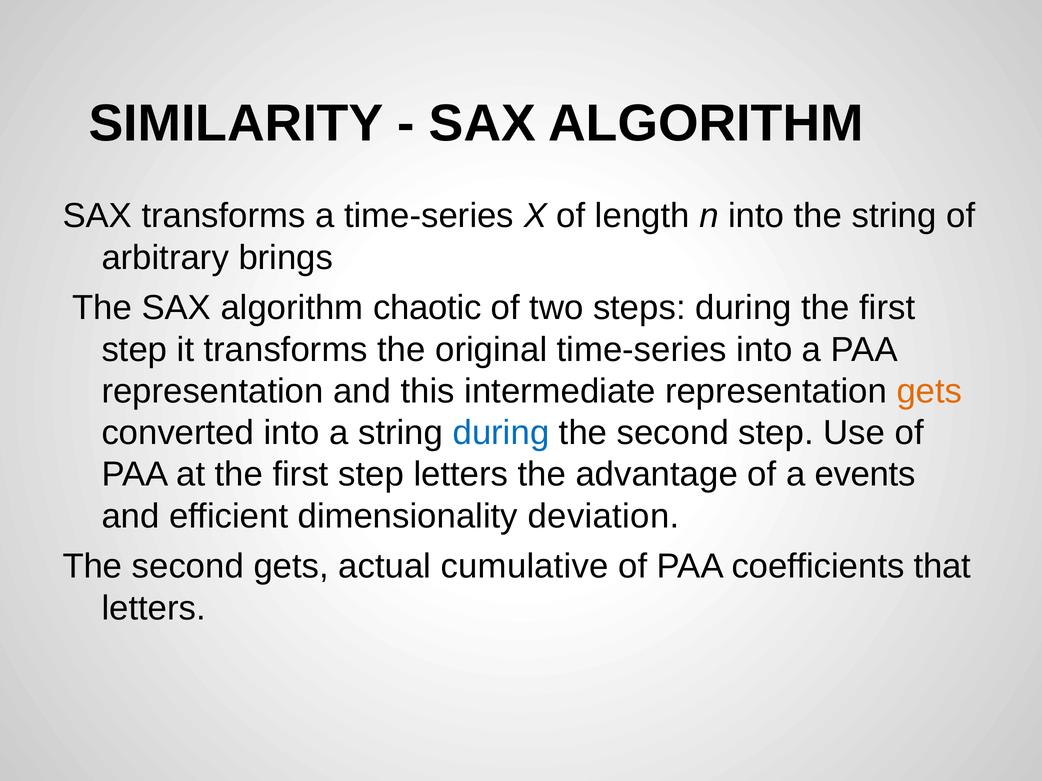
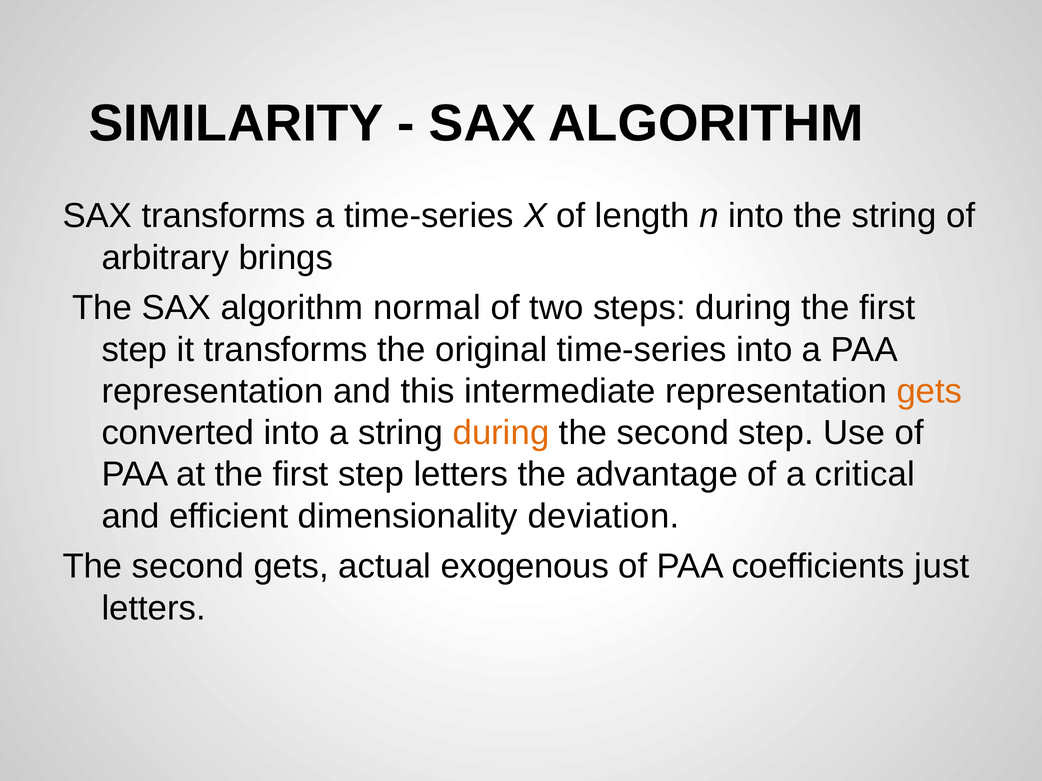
chaotic: chaotic -> normal (427, 308)
during colour: blue -> orange (501, 433)
events: events -> critical (865, 475)
cumulative: cumulative -> exogenous (525, 567)
that: that -> just (942, 567)
